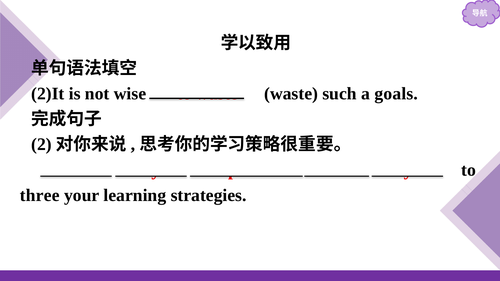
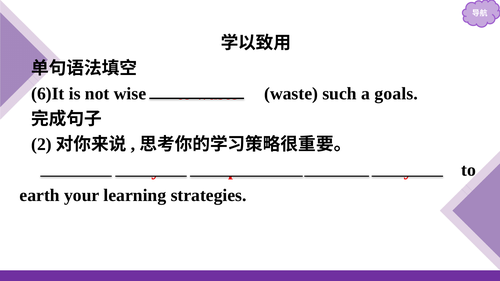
2)It: 2)It -> 6)It (48, 94)
three: three -> earth (40, 195)
